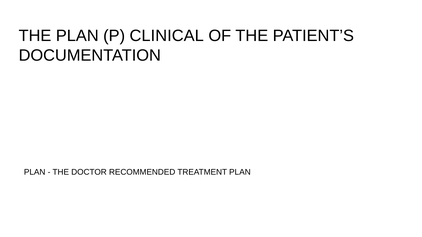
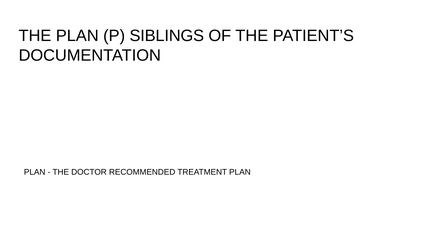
CLINICAL: CLINICAL -> SIBLINGS (167, 36)
